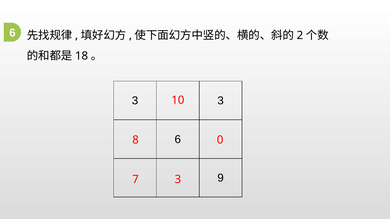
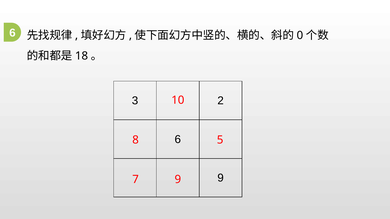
2: 2 -> 0 (300, 36)
3 3: 3 -> 2 (221, 101)
0: 0 -> 5 (220, 140)
7 3: 3 -> 9 (178, 180)
